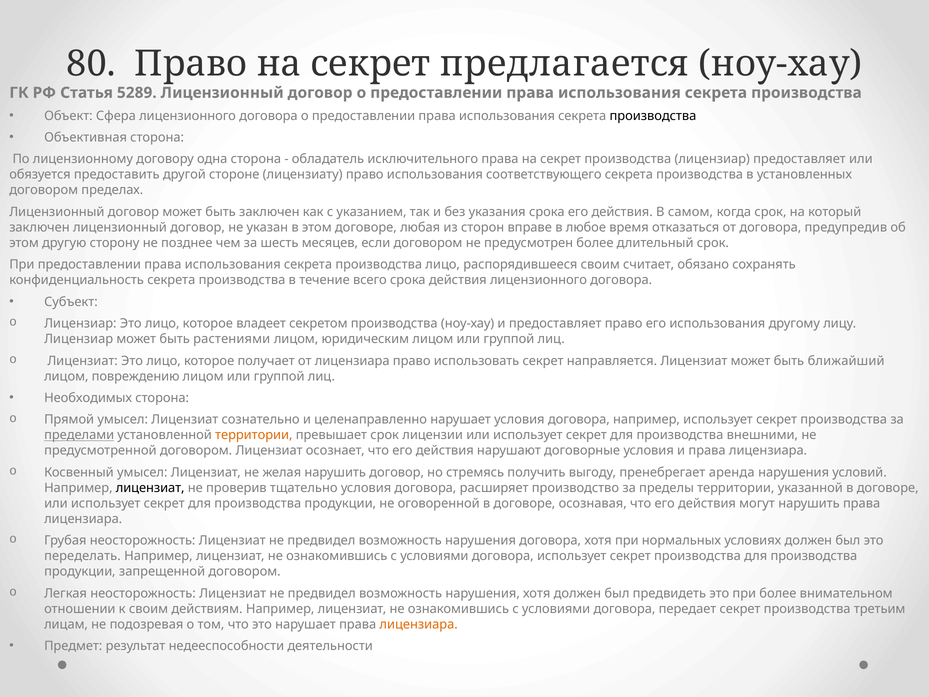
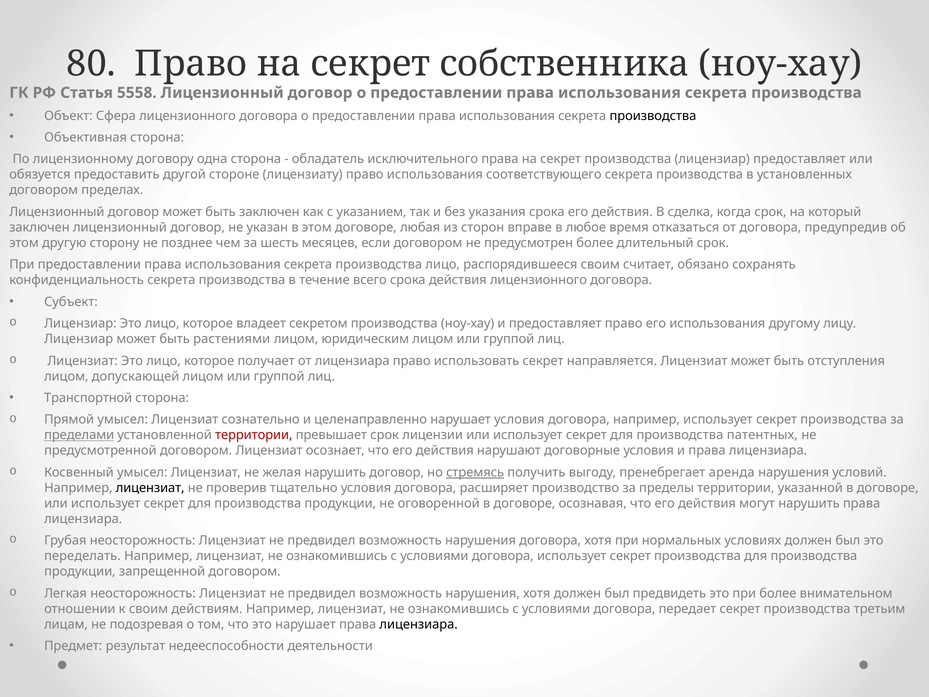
предлагается: предлагается -> собственника (564, 64)
5289: 5289 -> 5558 (137, 93)
самом: самом -> сделка (691, 212)
ближайший: ближайший -> отступления (846, 361)
повреждению: повреждению -> допускающей (136, 376)
Необходимых: Необходимых -> Транспортной (88, 398)
территории colour: orange -> red (254, 435)
внешними: внешними -> патентных (762, 435)
стремясь underline: none -> present (475, 472)
лицензиара colour: orange -> black (419, 624)
